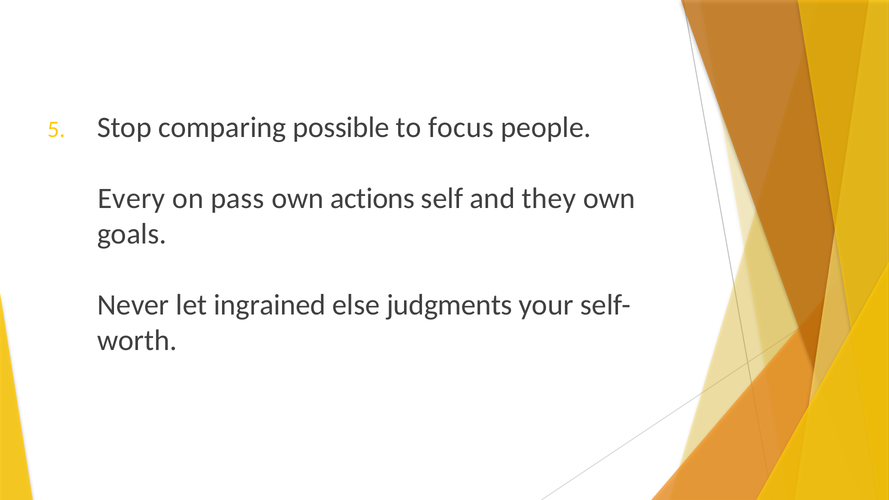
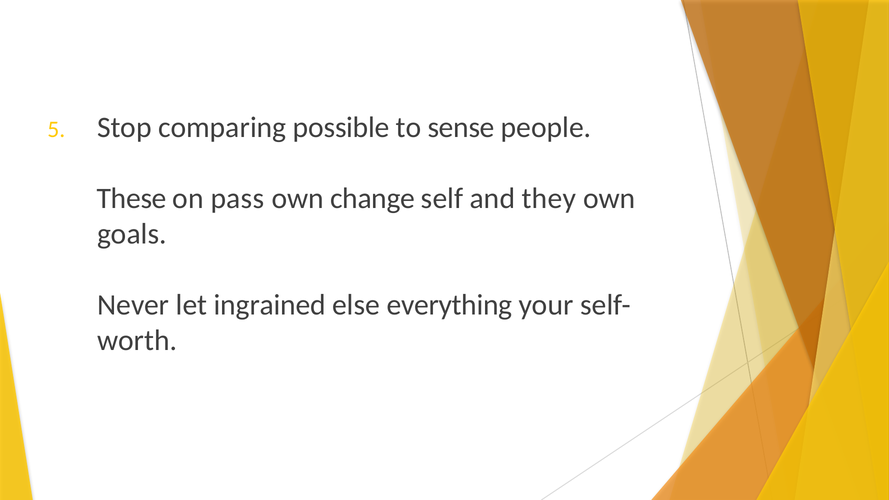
focus: focus -> sense (461, 127)
Every: Every -> These (132, 198)
actions: actions -> change (373, 198)
judgments: judgments -> everything (450, 305)
